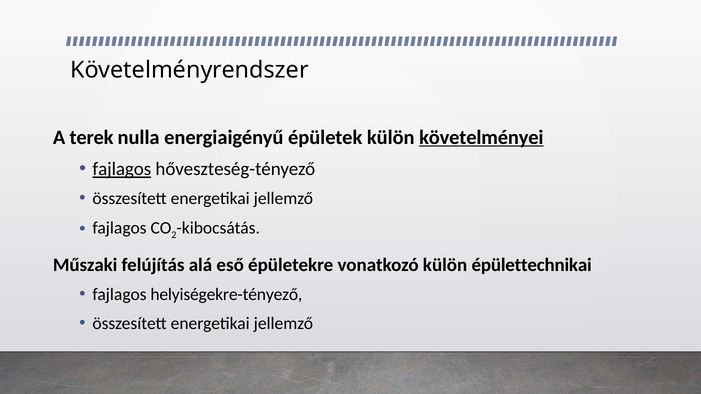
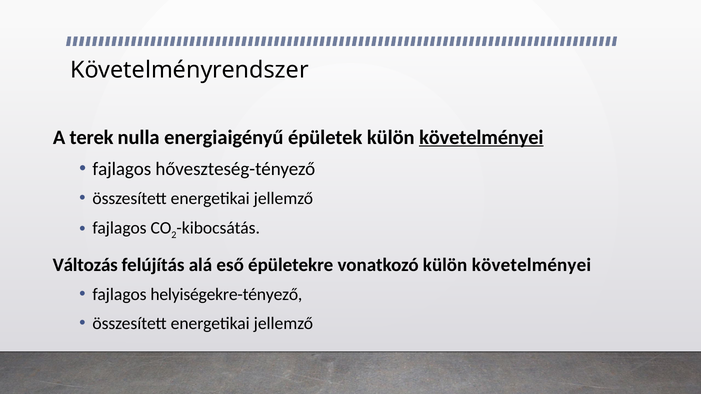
fajlagos underline: present -> none (122, 169)
Műszaki: Műszaki -> Változás (85, 265)
vonatkozó külön épülettechnikai: épülettechnikai -> követelményei (531, 265)
